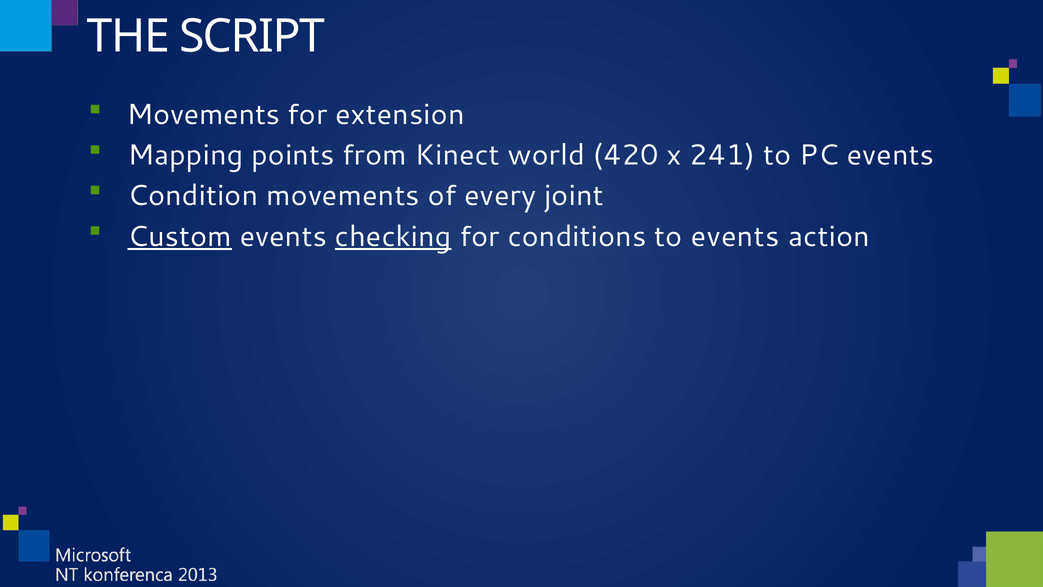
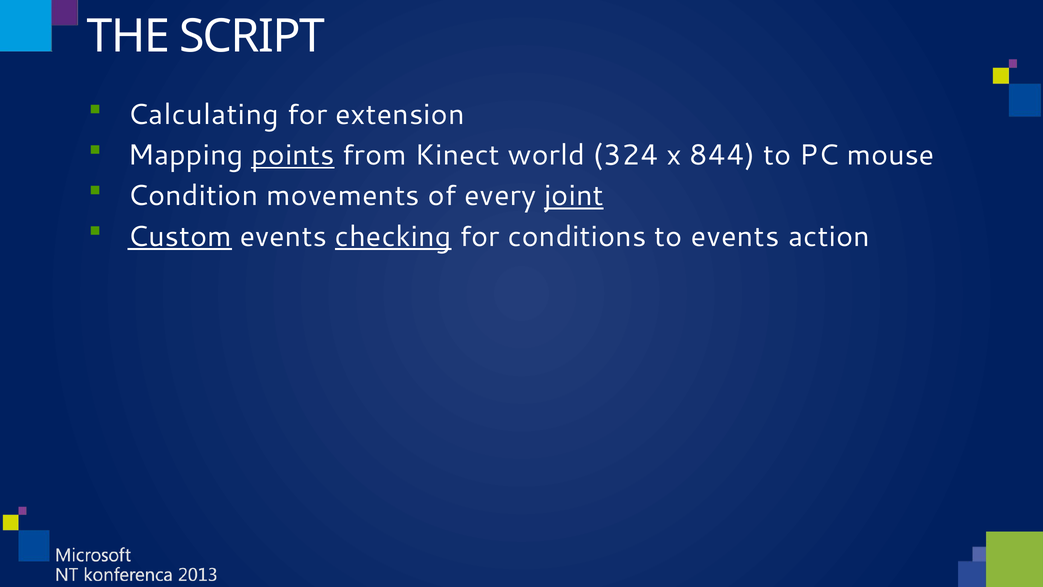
Movements: Movements -> Calculating (203, 115)
points underline: none -> present (293, 155)
420: 420 -> 324 (626, 155)
241: 241 -> 844 (722, 155)
PC events: events -> mouse (891, 155)
joint underline: none -> present (574, 196)
